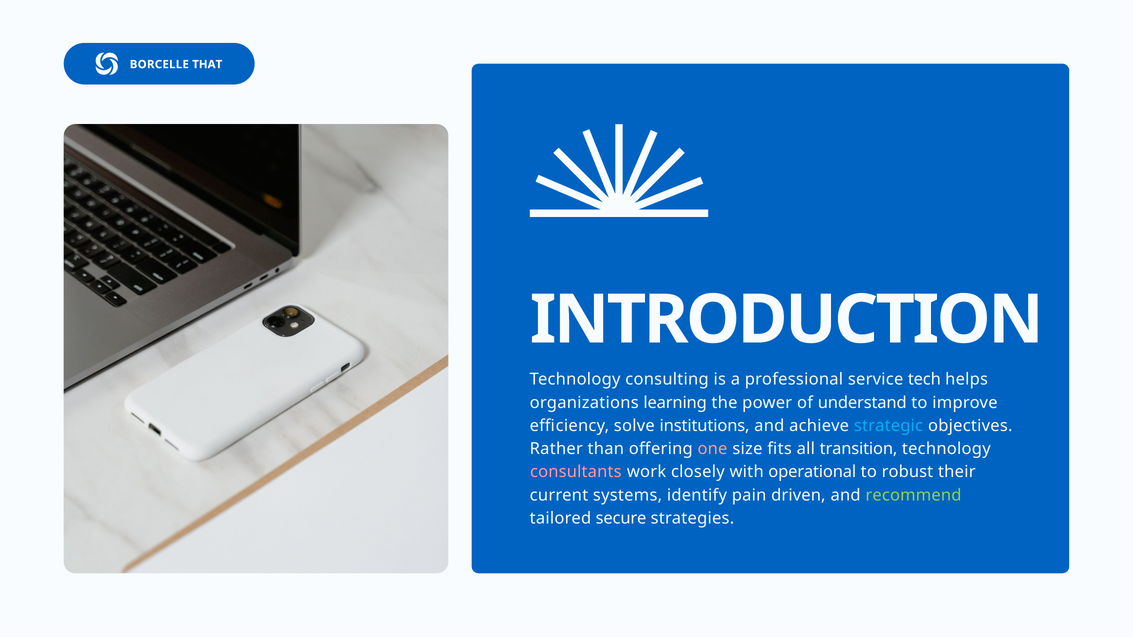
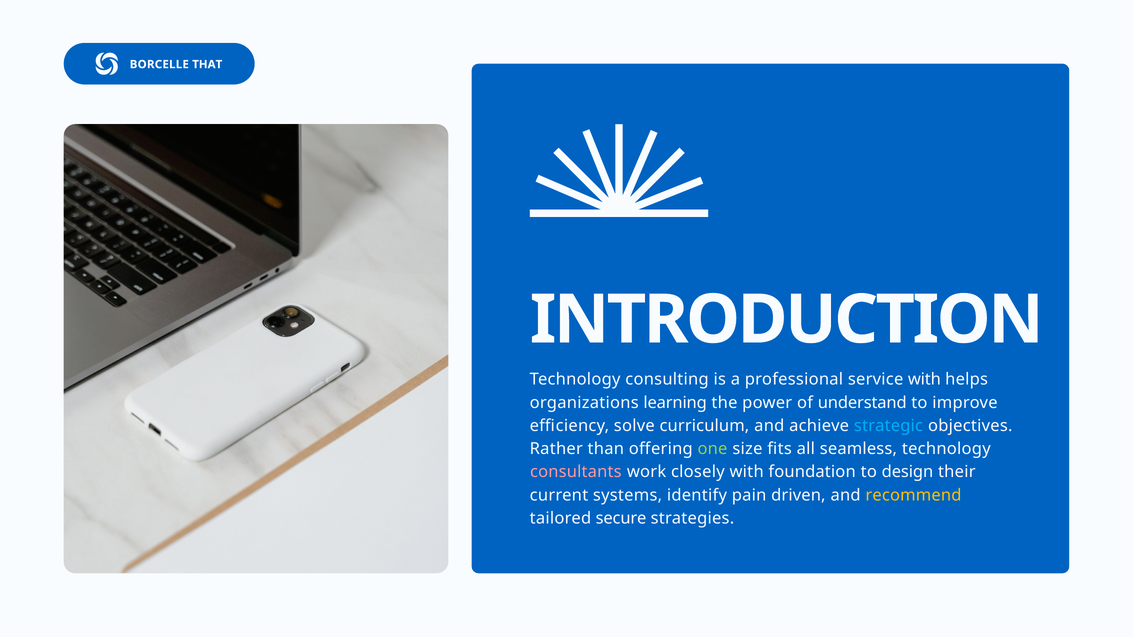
service tech: tech -> with (924, 380)
institutions: institutions -> curriculum (704, 426)
one colour: pink -> light green (713, 449)
transition: transition -> seamless (858, 449)
operational: operational -> foundation (812, 472)
robust: robust -> design (907, 472)
recommend colour: light green -> yellow (913, 495)
